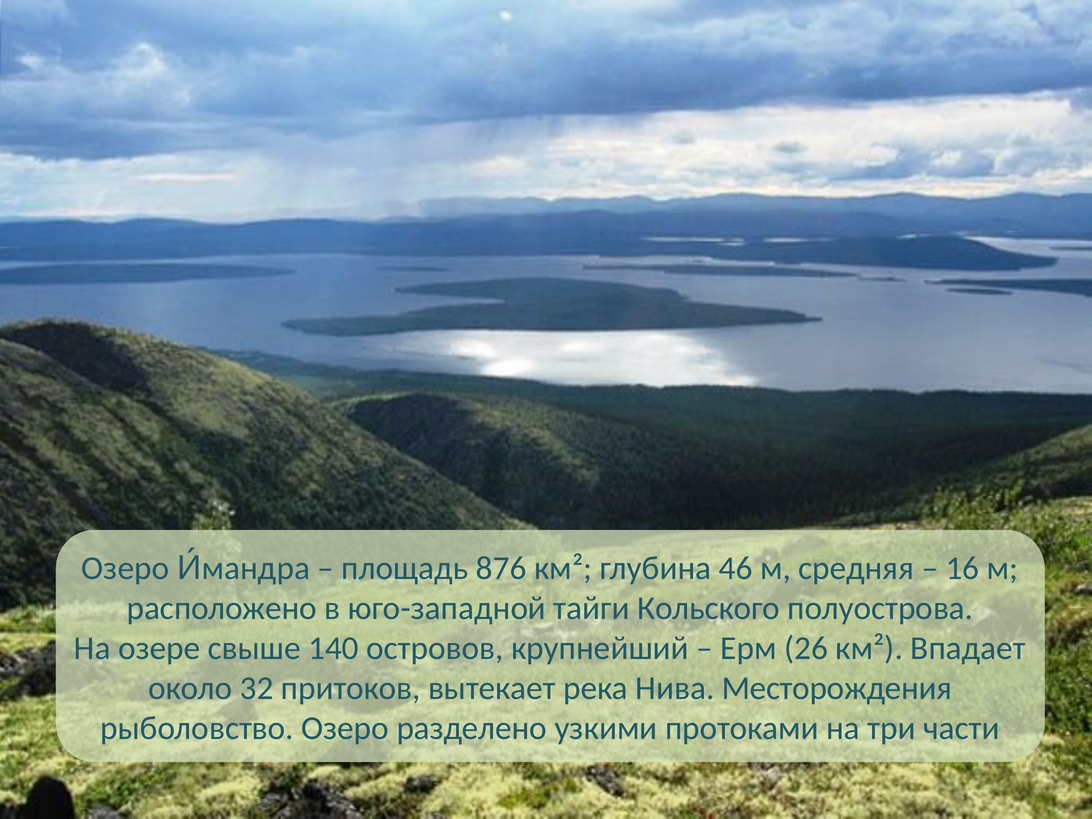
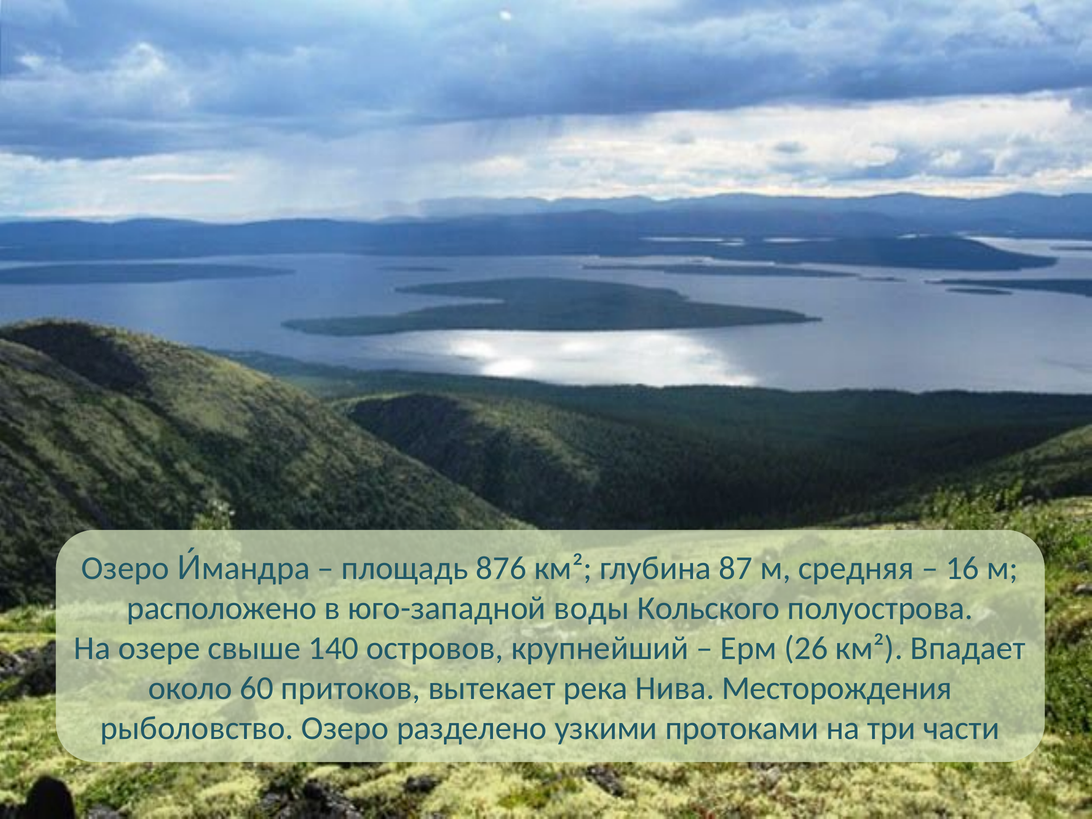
46: 46 -> 87 (736, 568)
тайги: тайги -> воды (592, 608)
32: 32 -> 60 (257, 688)
